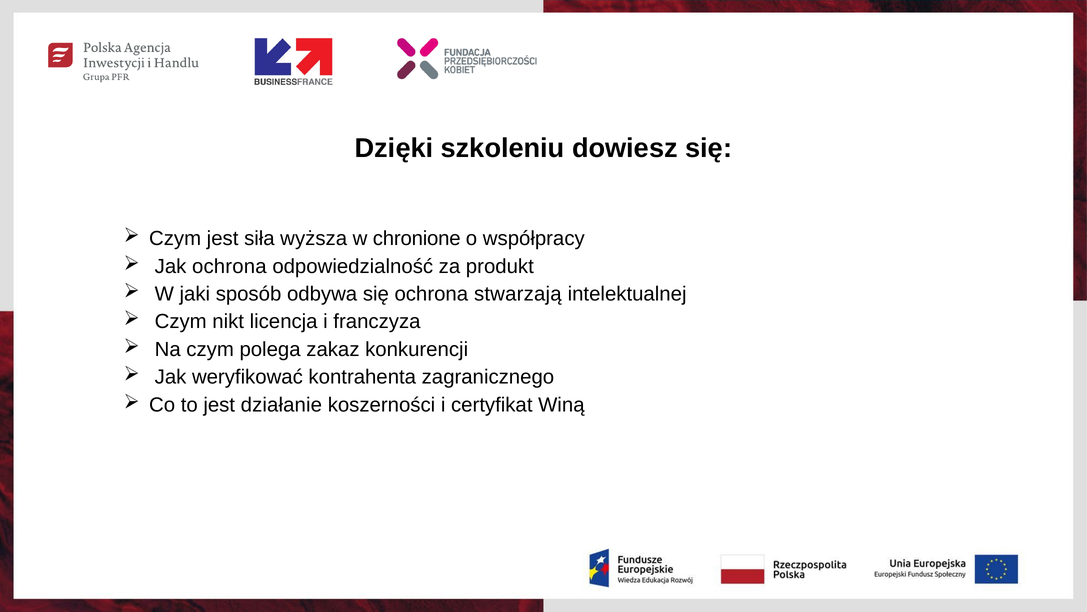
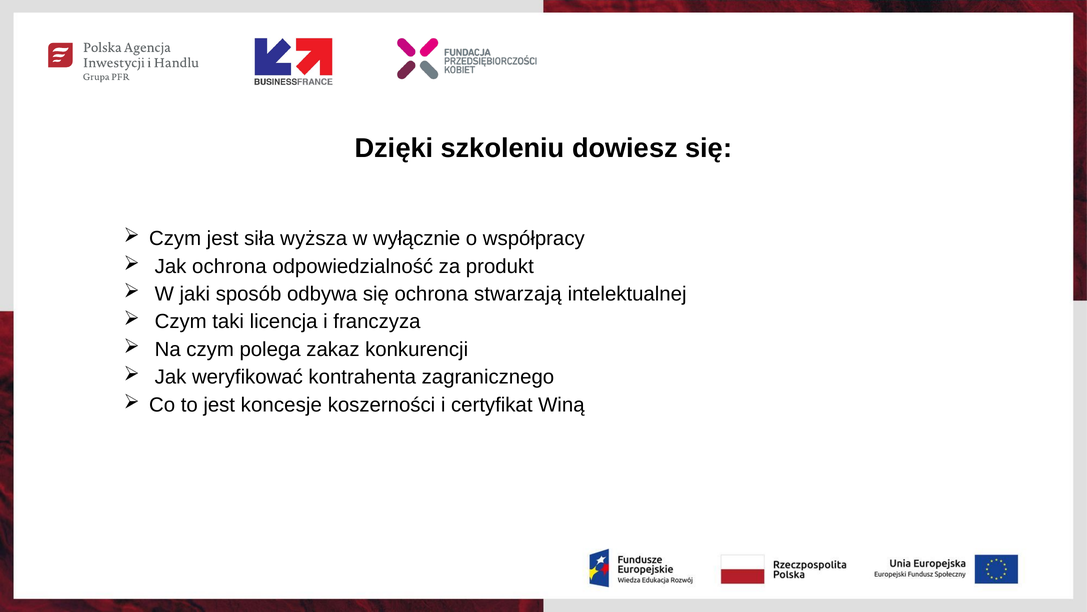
chronione: chronione -> wyłącznie (417, 238)
nikt: nikt -> taki (228, 321)
działanie: działanie -> koncesje (281, 404)
